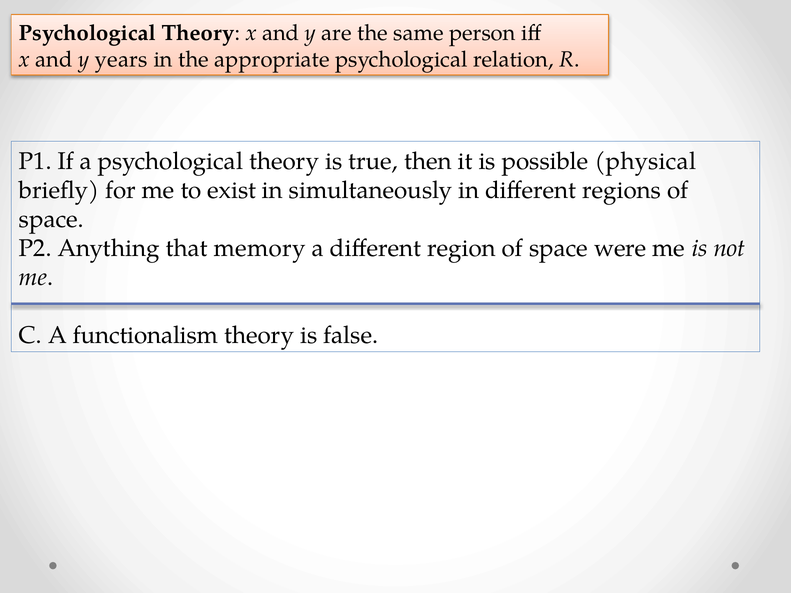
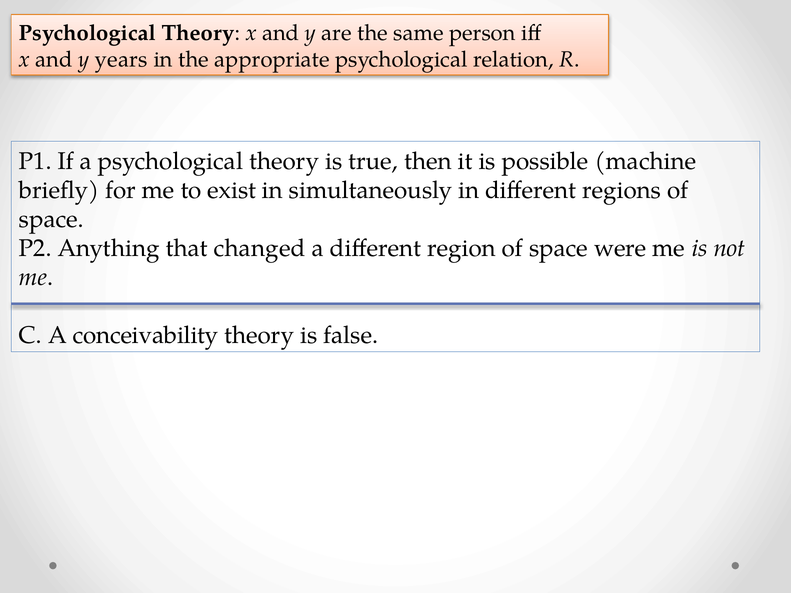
physical: physical -> machine (646, 161)
memory: memory -> changed (260, 248)
functionalism: functionalism -> conceivability (146, 335)
